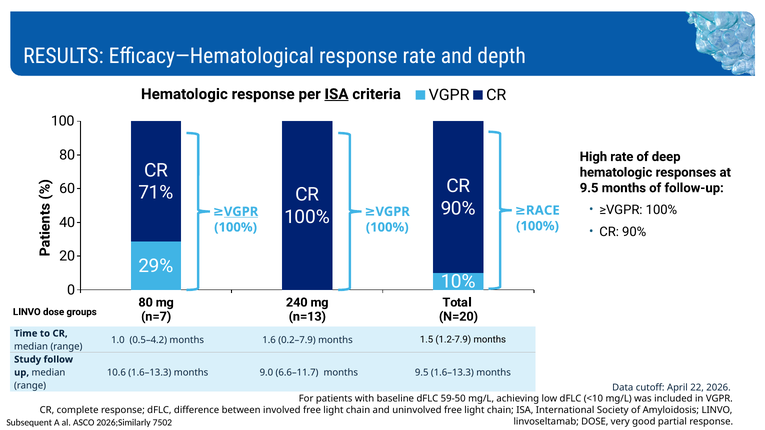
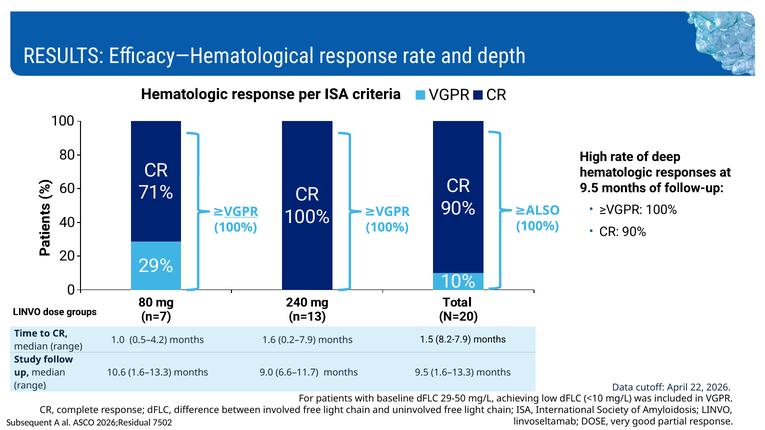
ISA underline: present -> none (337, 94)
RACE: RACE -> ALSO (543, 211)
1.2-7.9: 1.2-7.9 -> 8.2-7.9 (453, 340)
59-50: 59-50 -> 29-50 (453, 399)
2026;Similarly: 2026;Similarly -> 2026;Residual (124, 423)
